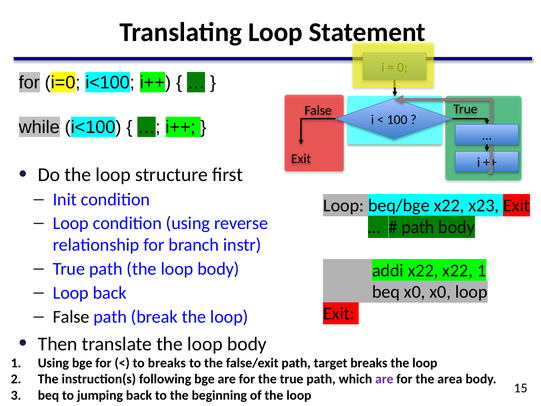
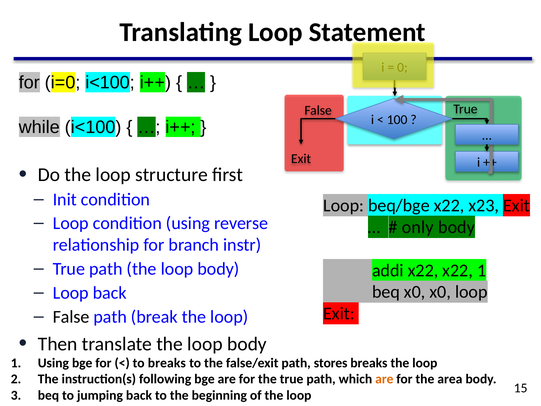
path: path -> only (418, 227)
target: target -> stores (331, 363)
are colour: purple -> orange (384, 379)
